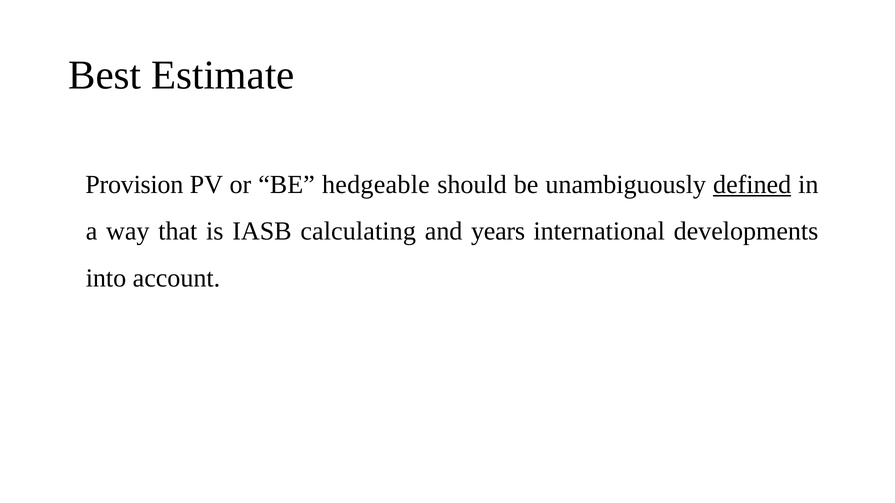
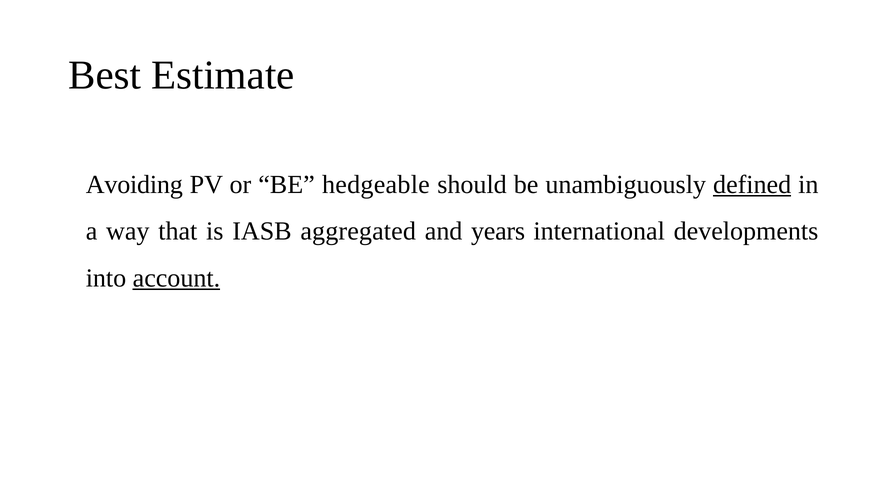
Provision: Provision -> Avoiding (134, 185)
calculating: calculating -> aggregated (358, 232)
account underline: none -> present (176, 278)
